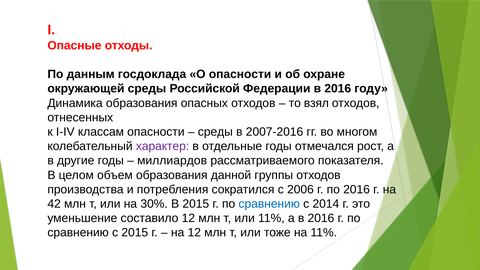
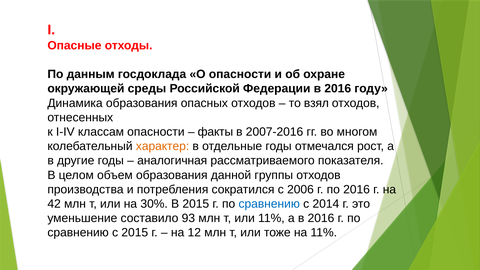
среды: среды -> факты (215, 132)
характер colour: purple -> orange (163, 146)
миллиардов: миллиардов -> аналогичная (172, 161)
составило 12: 12 -> 93 (188, 218)
